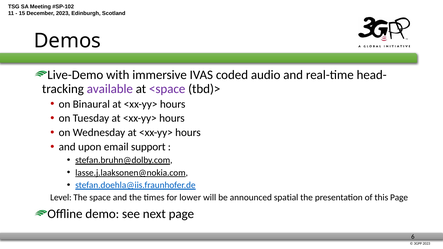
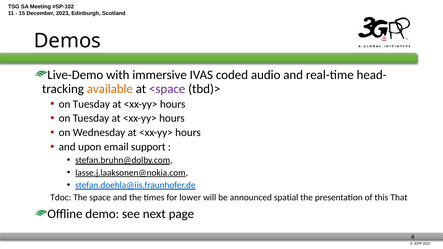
available colour: purple -> orange (110, 89)
Binaural: Binaural -> Tuesday (91, 104)
Level: Level -> Tdoc (61, 198)
this Page: Page -> That (399, 198)
